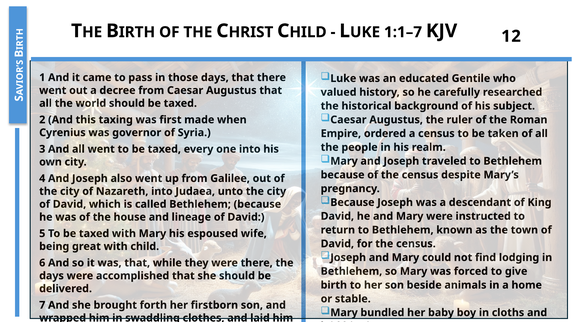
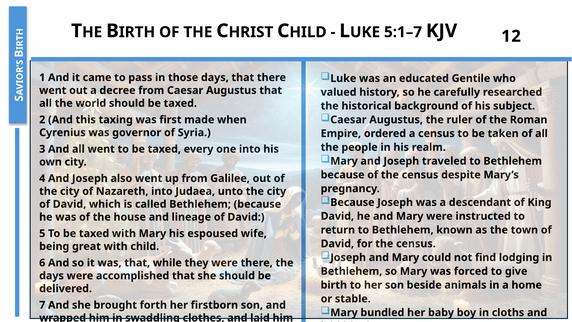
1:1–7: 1:1–7 -> 5:1–7 (403, 32)
